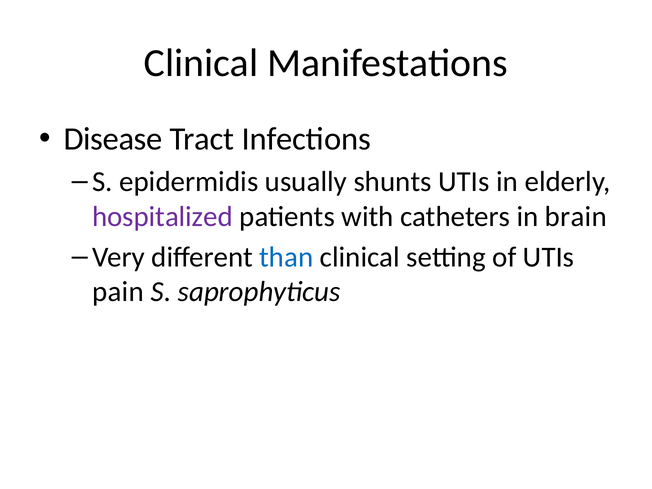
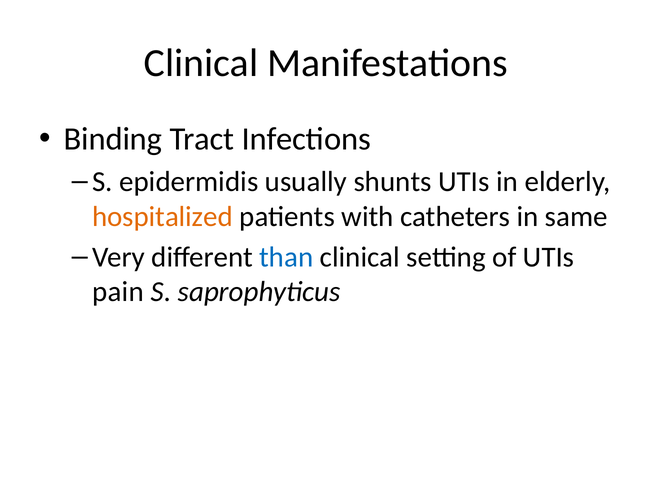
Disease: Disease -> Binding (113, 139)
hospitalized colour: purple -> orange (163, 216)
brain: brain -> same (576, 216)
